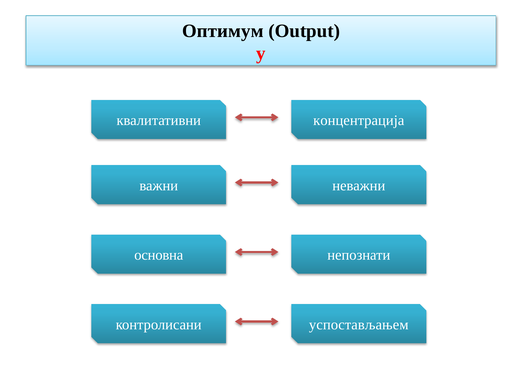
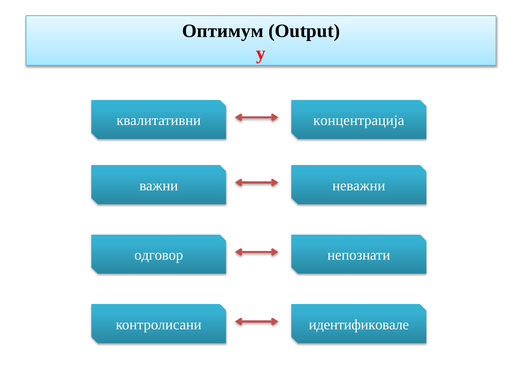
основна: основна -> одговор (159, 255)
успостављањем: успостављањем -> идентификовале (359, 325)
